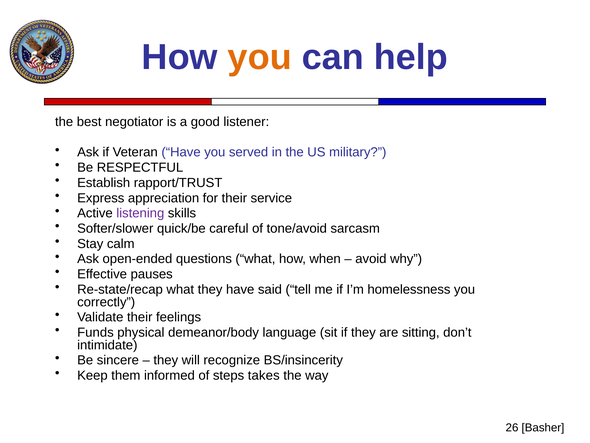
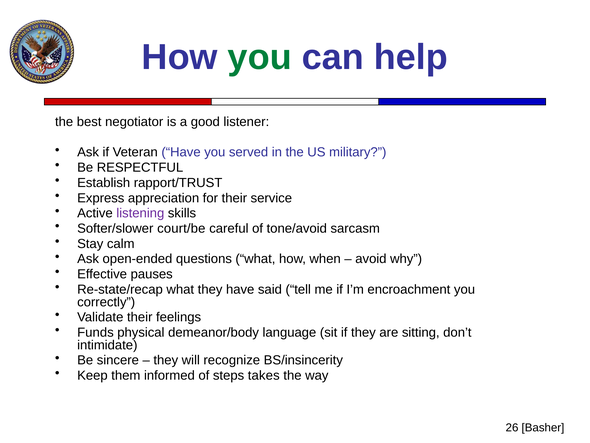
you colour: orange -> green (260, 57)
quick/be: quick/be -> court/be (181, 228)
homelessness: homelessness -> encroachment (409, 289)
